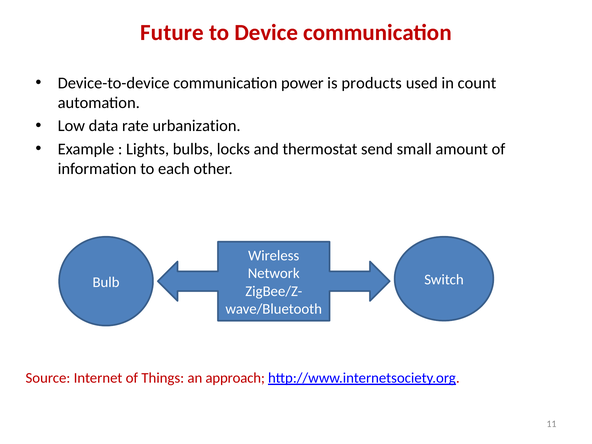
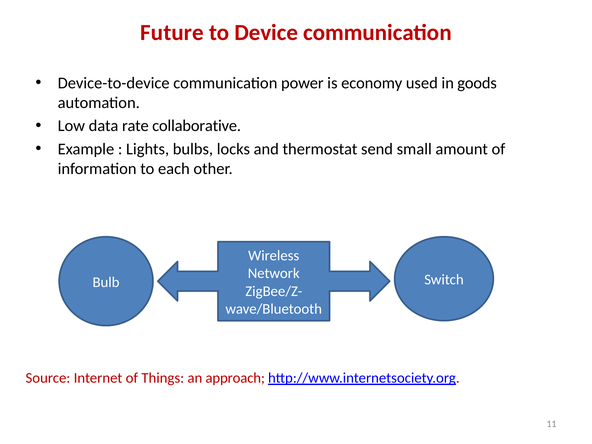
products: products -> economy (372, 83)
count: count -> goods (477, 83)
urbanization: urbanization -> collaborative (197, 126)
